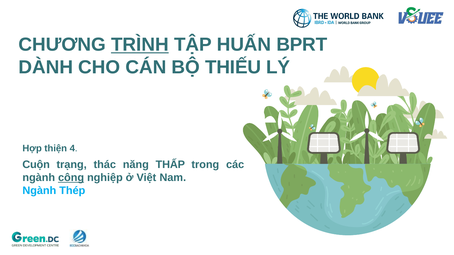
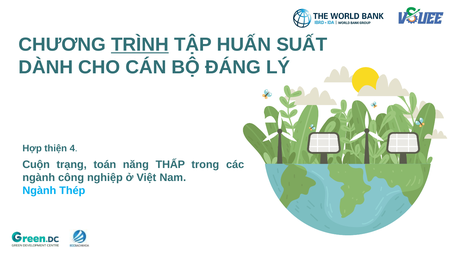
BPRT: BPRT -> SUẤT (302, 45)
THIẾU: THIẾU -> ĐÁNG (233, 67)
thác: thác -> toán (105, 165)
công underline: present -> none (71, 178)
